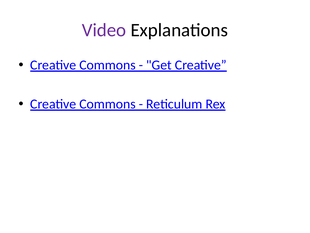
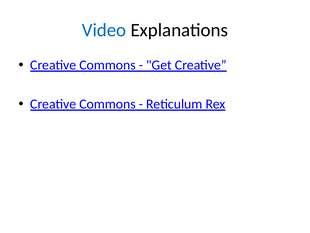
Video colour: purple -> blue (104, 30)
